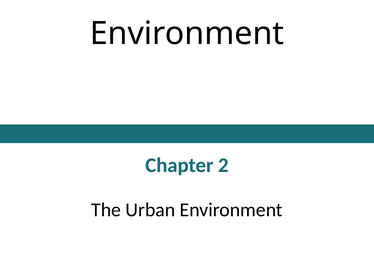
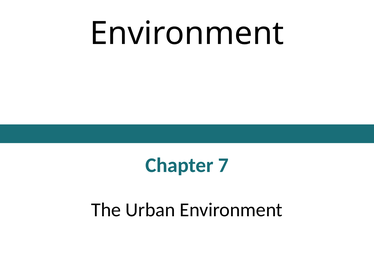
2: 2 -> 7 (223, 166)
